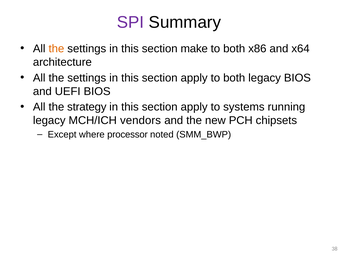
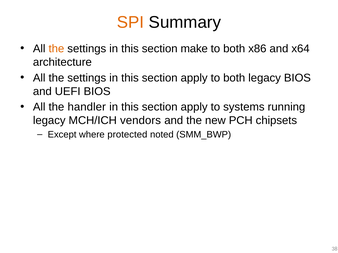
SPI colour: purple -> orange (130, 22)
strategy: strategy -> handler (87, 107)
processor: processor -> protected (127, 135)
